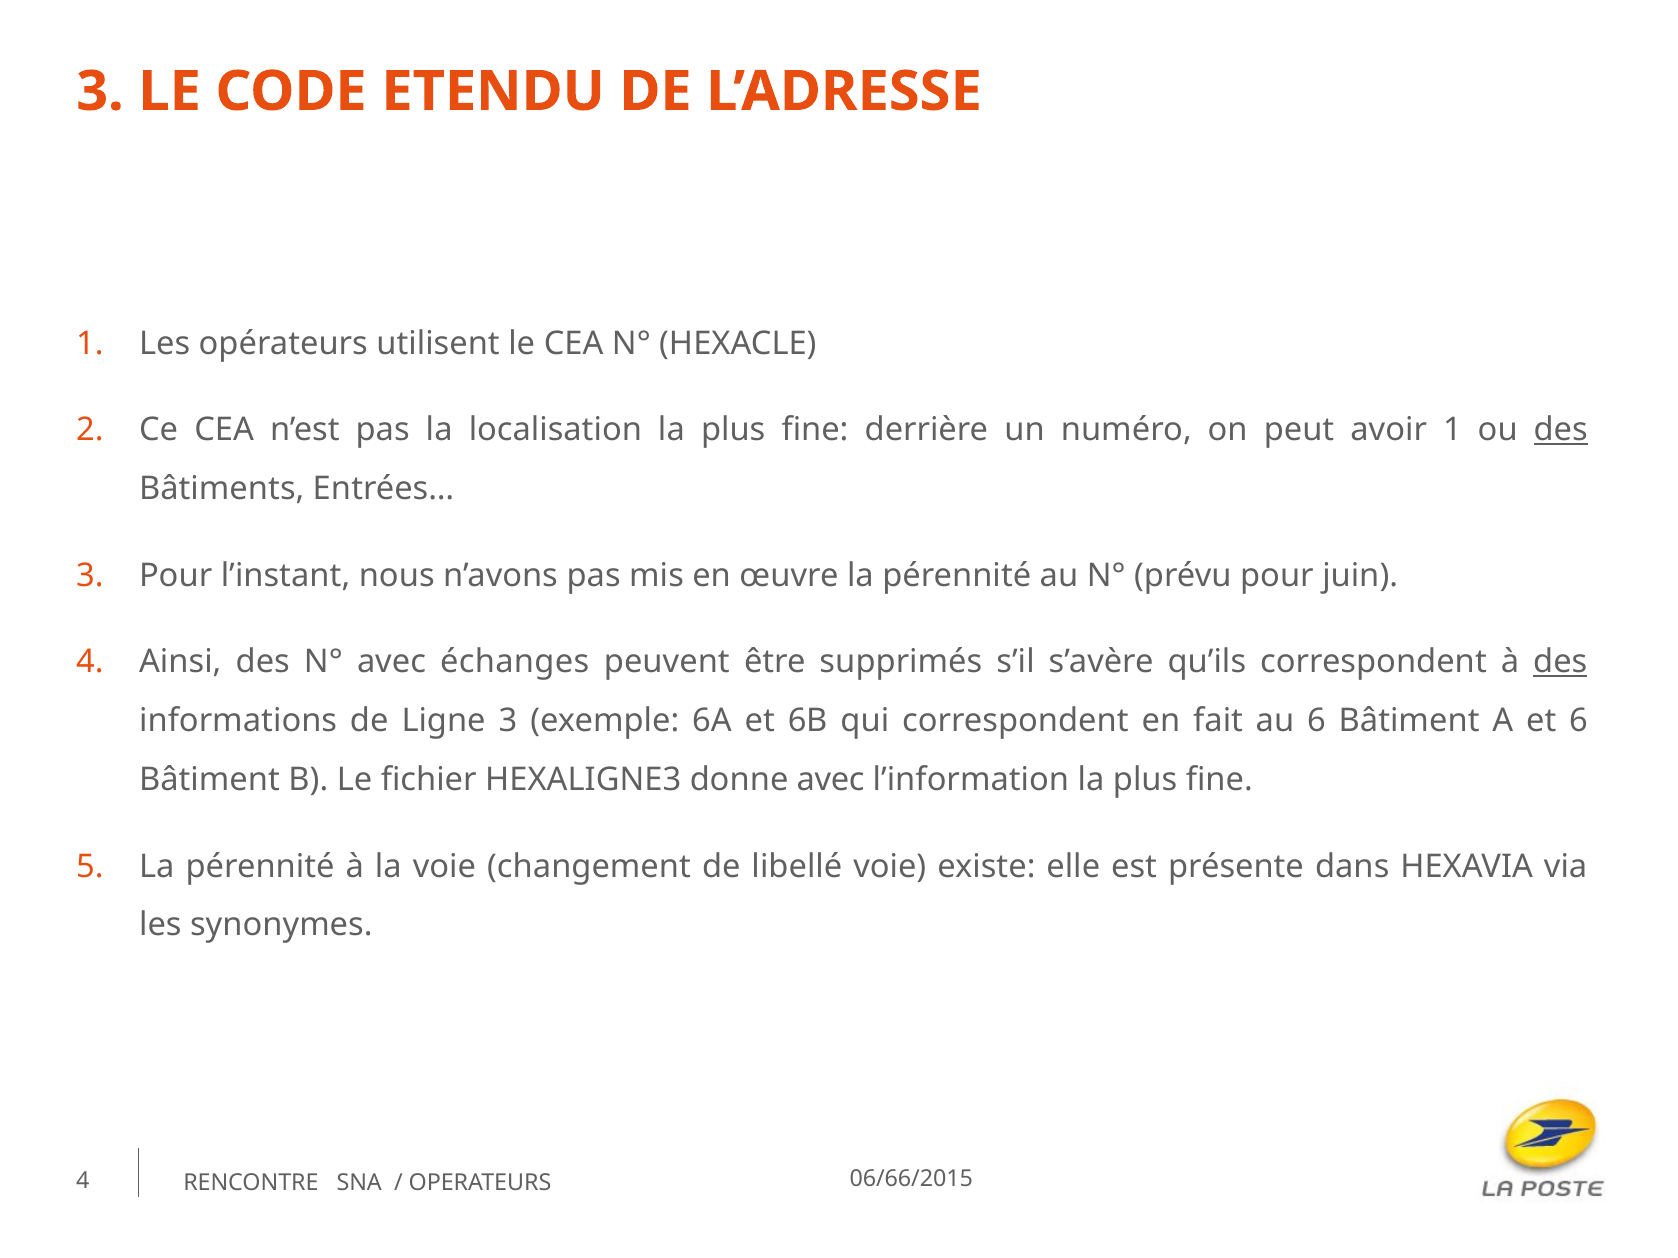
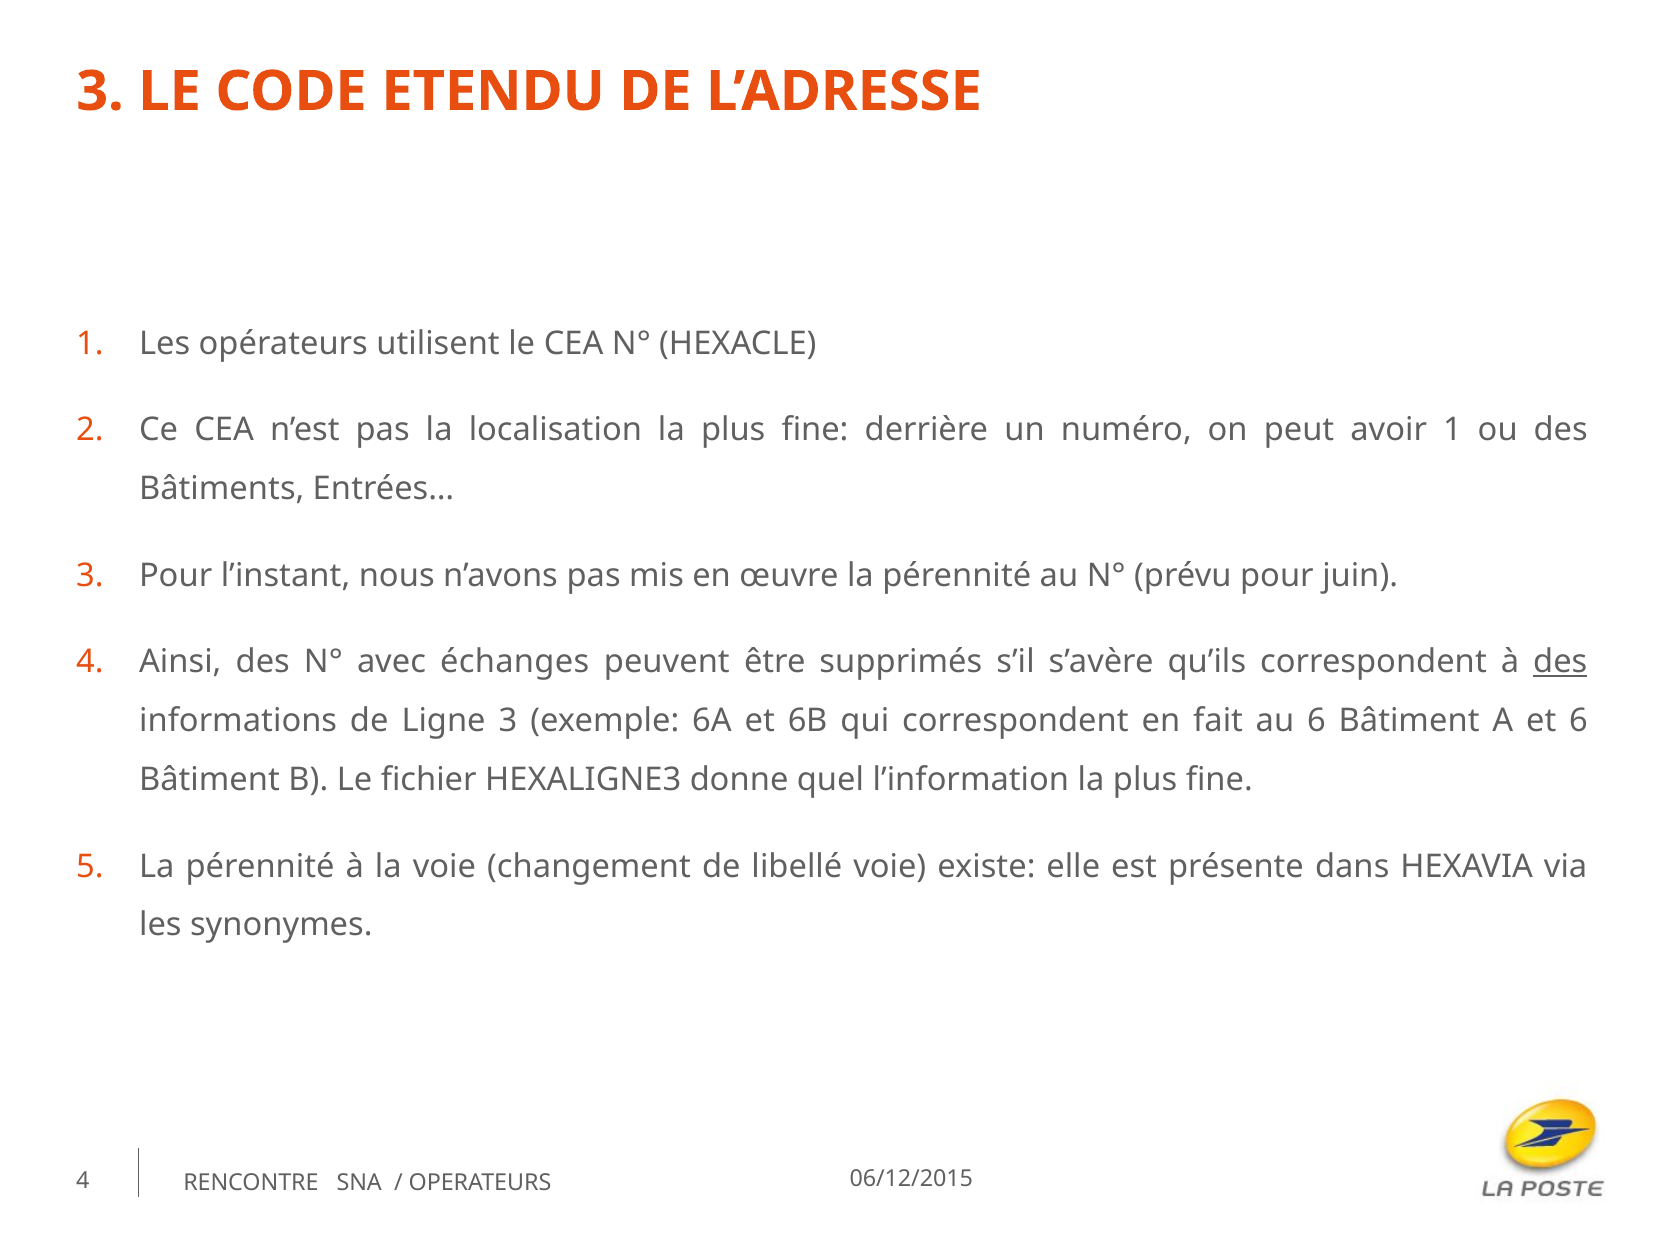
des underline: present -> none (1561, 430)
donne avec: avec -> quel (830, 780)
06/66/2015: 06/66/2015 -> 06/12/2015 (911, 1179)
